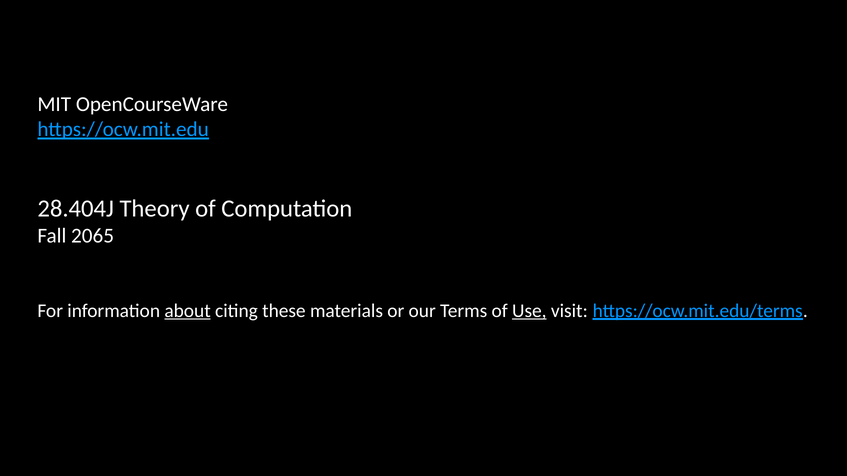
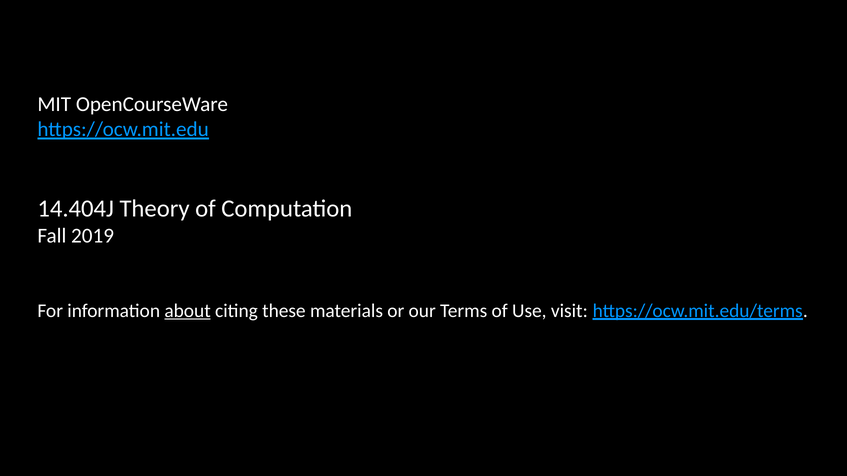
28.404J: 28.404J -> 14.404J (76, 209)
2065: 2065 -> 2019 (93, 236)
Use underline: present -> none (529, 311)
